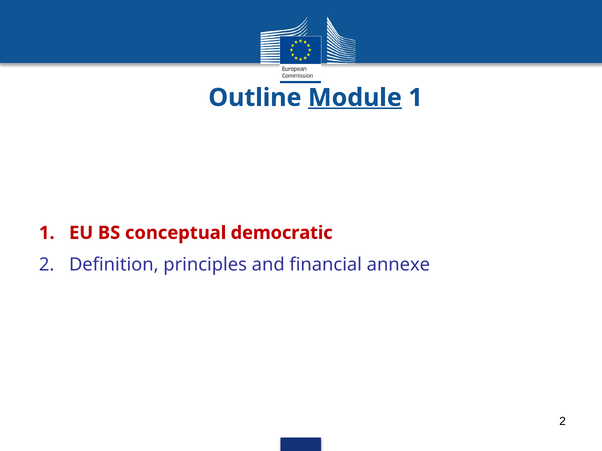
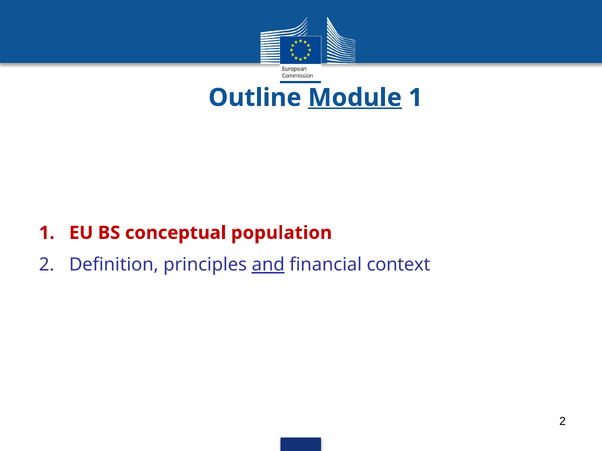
democratic: democratic -> population (281, 233)
and underline: none -> present (268, 265)
annexe: annexe -> context (398, 265)
